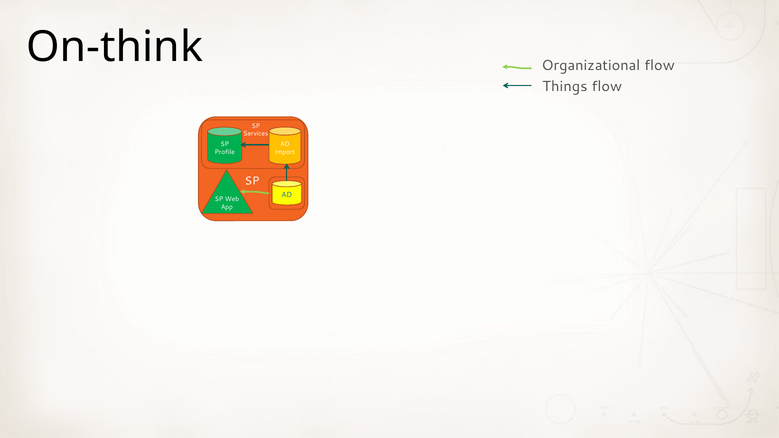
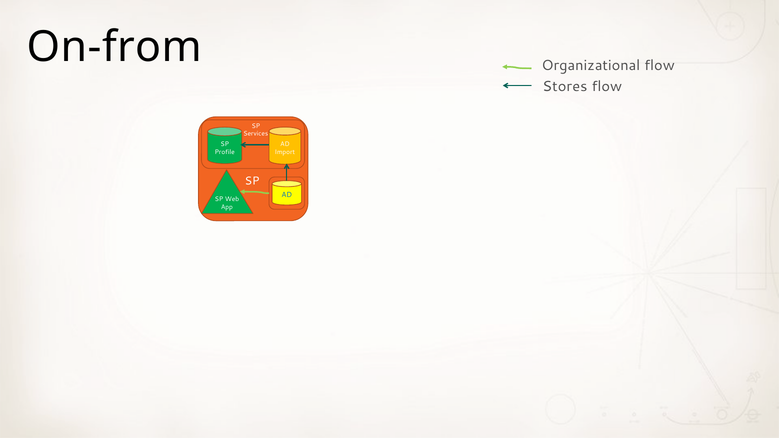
On-think: On-think -> On-from (114, 47)
Things: Things -> Stores (565, 86)
